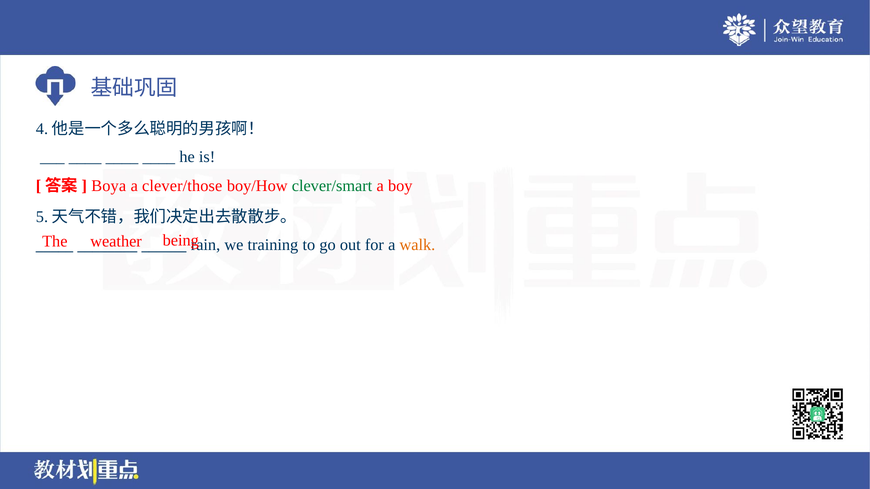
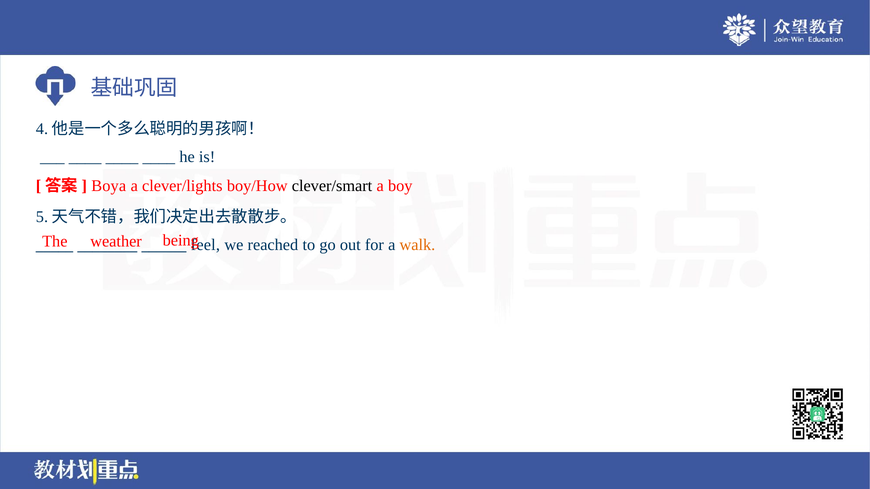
clever/those: clever/those -> clever/lights (182, 186)
clever/smart colour: green -> black (332, 186)
rain: rain -> feel (205, 245)
training: training -> reached (273, 245)
